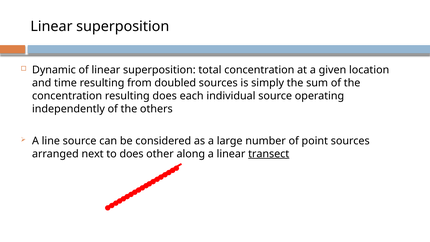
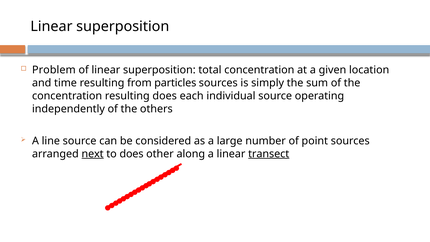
Dynamic: Dynamic -> Problem (54, 70)
doubled: doubled -> particles (175, 83)
next underline: none -> present (93, 154)
